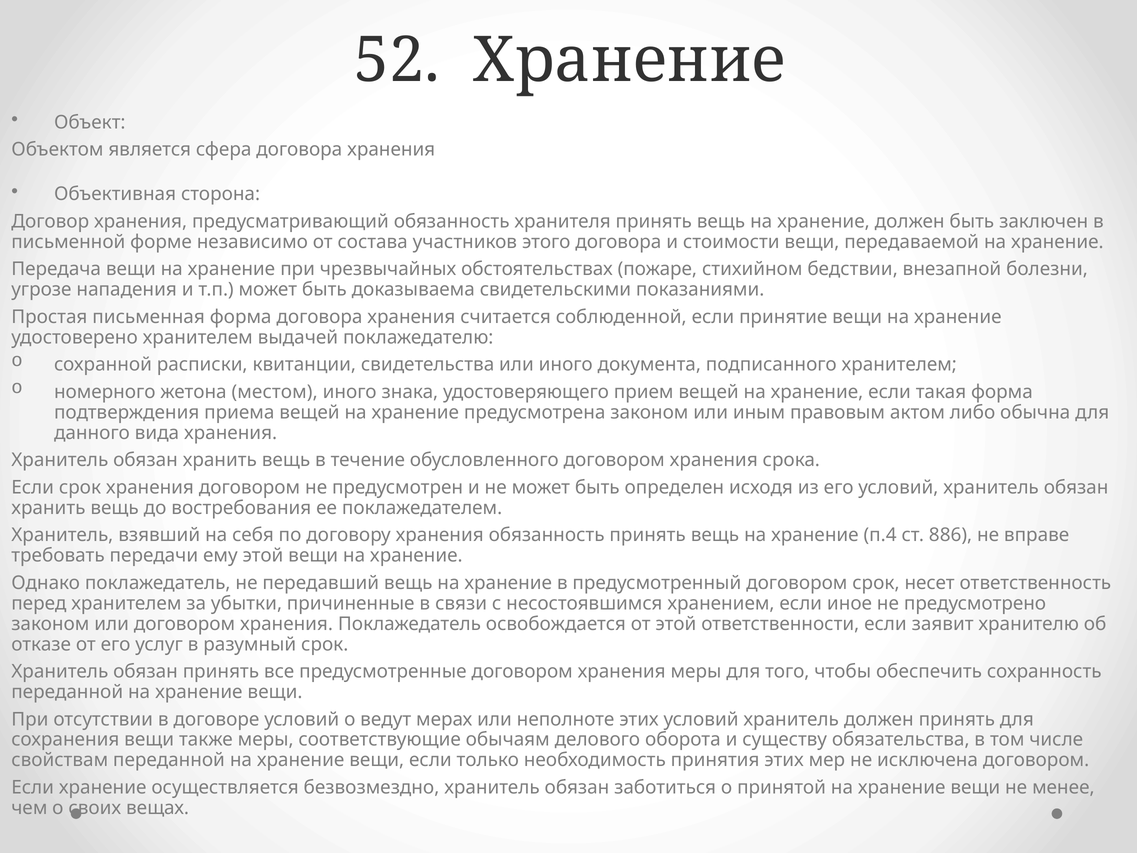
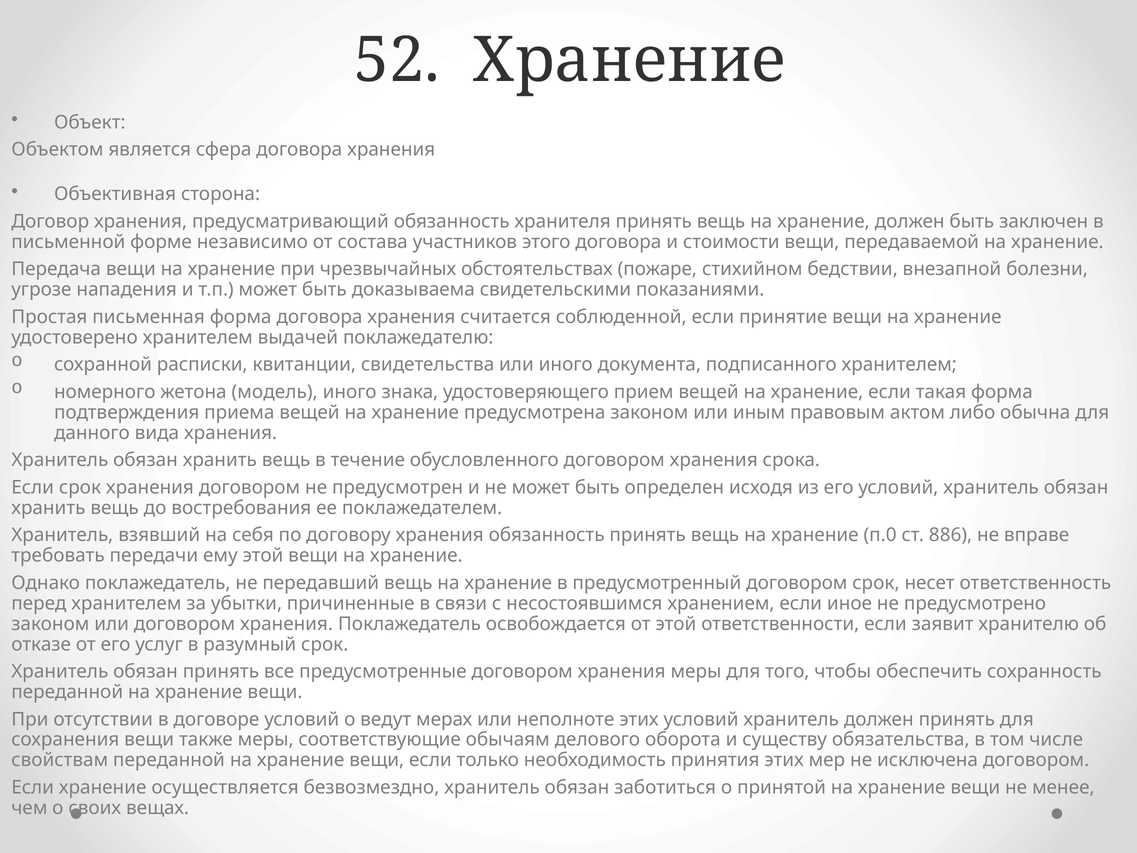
местом: местом -> модель (275, 392)
п.4: п.4 -> п.0 (880, 535)
